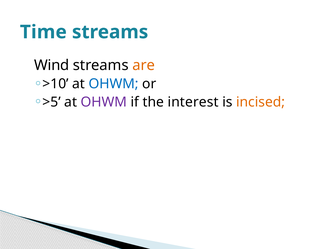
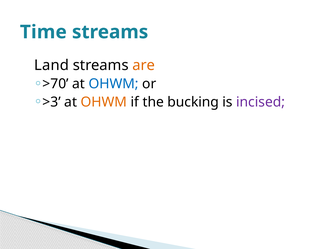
Wind: Wind -> Land (52, 65)
>10: >10 -> >70 (56, 84)
>5: >5 -> >3 (52, 102)
OHWM colour: purple -> orange (104, 102)
interest: interest -> bucking (193, 102)
incised colour: orange -> purple (261, 102)
